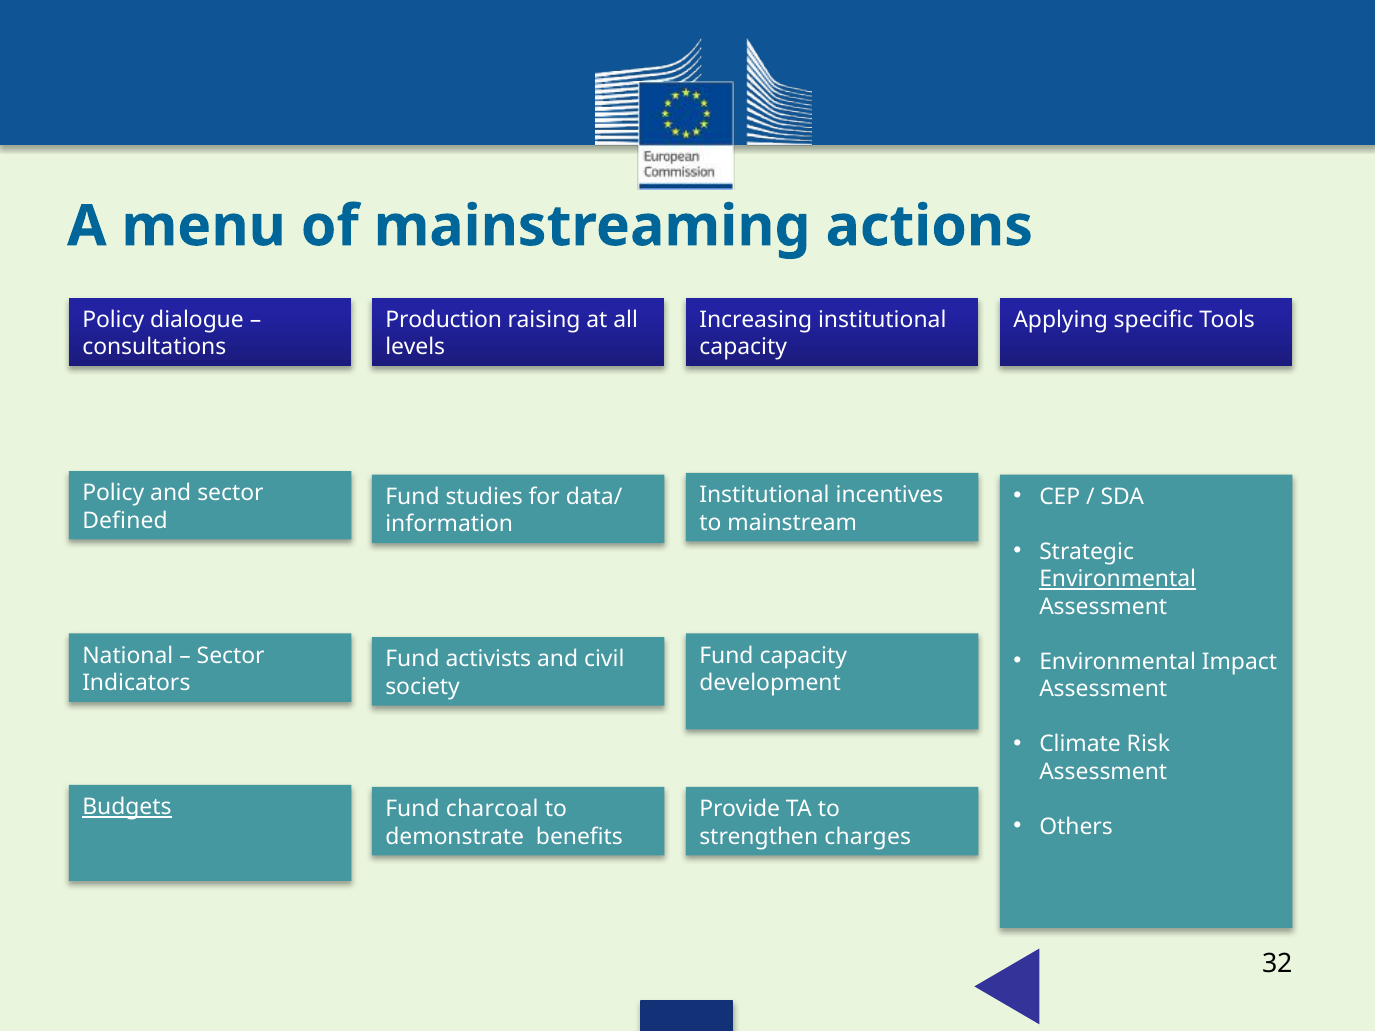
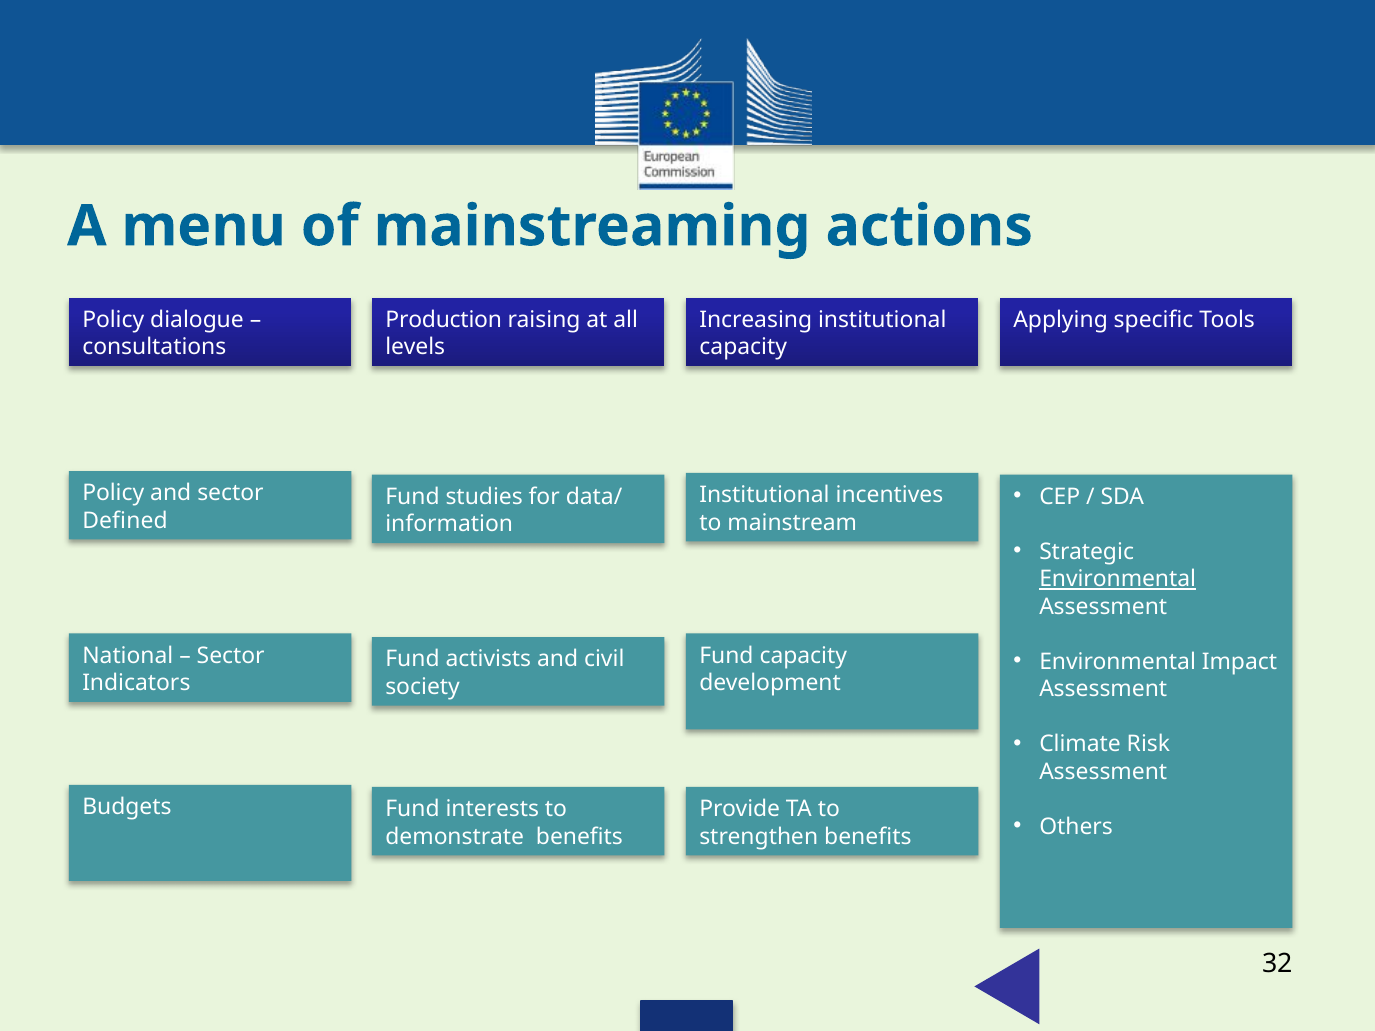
Budgets underline: present -> none (127, 807)
charcoal: charcoal -> interests (492, 809)
strengthen charges: charges -> benefits (868, 837)
